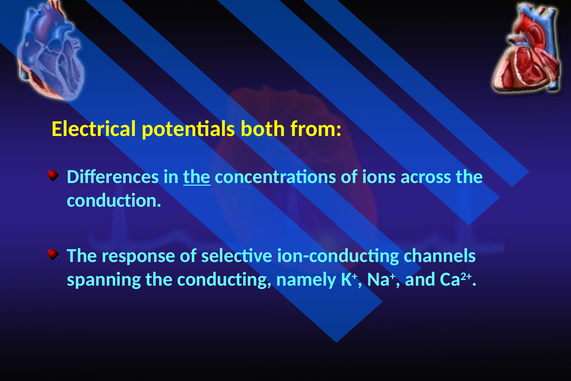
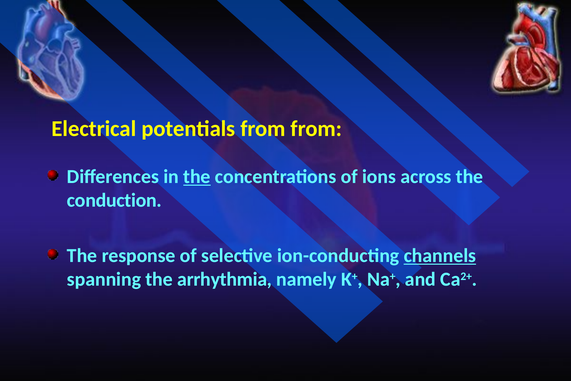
potentials both: both -> from (263, 128)
channels underline: none -> present (440, 256)
conducting: conducting -> arrhythmia (225, 279)
